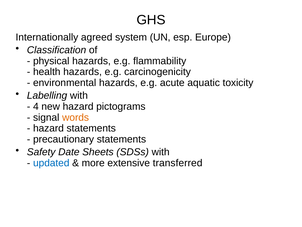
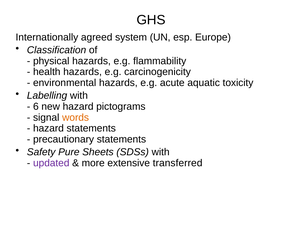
4: 4 -> 6 (36, 106)
Date: Date -> Pure (69, 152)
updated colour: blue -> purple (51, 163)
